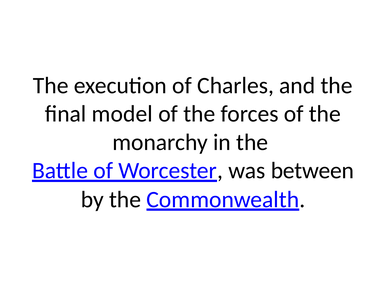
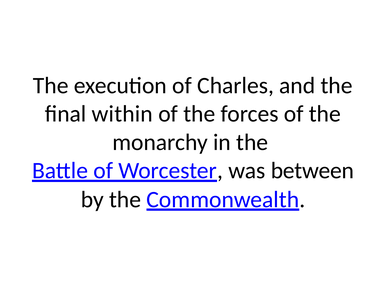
model: model -> within (122, 114)
